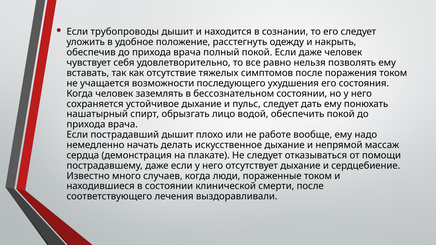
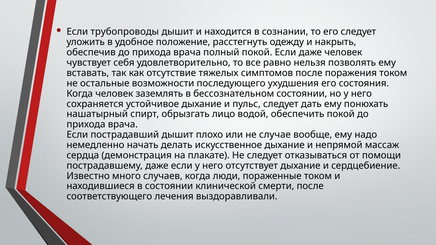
учащается: учащается -> остальные (105, 83)
работе: работе -> случае (275, 135)
